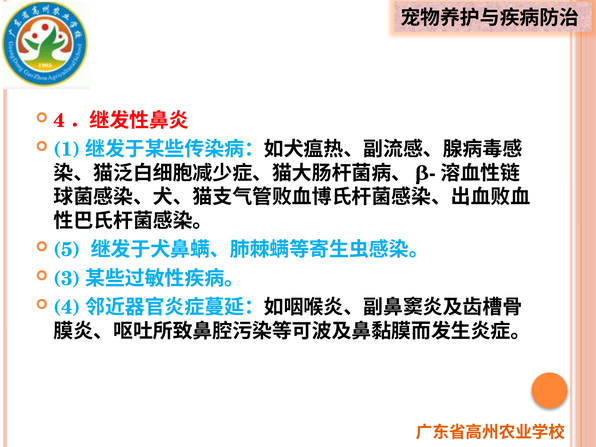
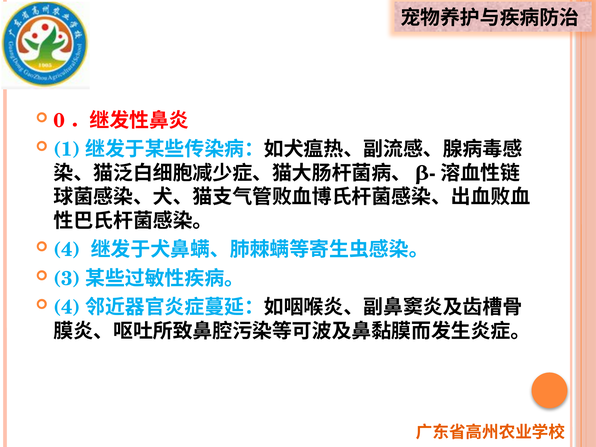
4: 4 -> 0 (59, 121)
5: 5 -> 4 (67, 250)
